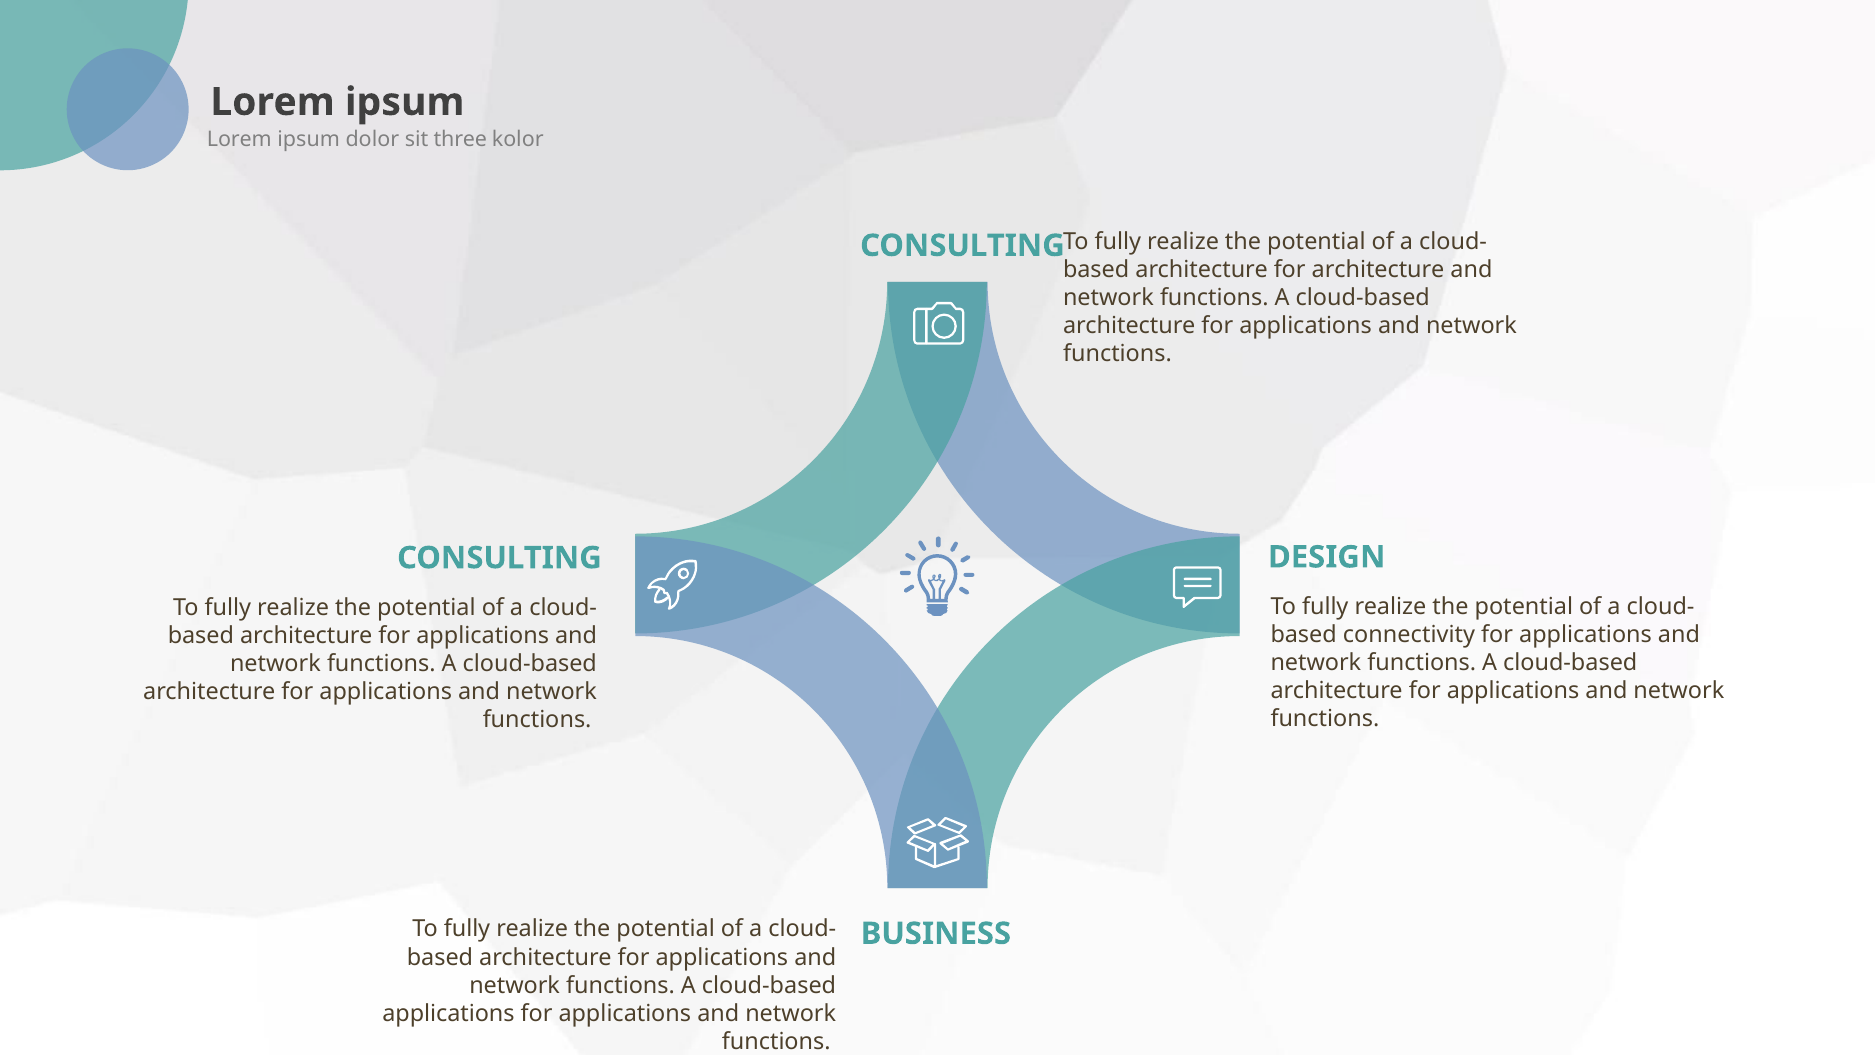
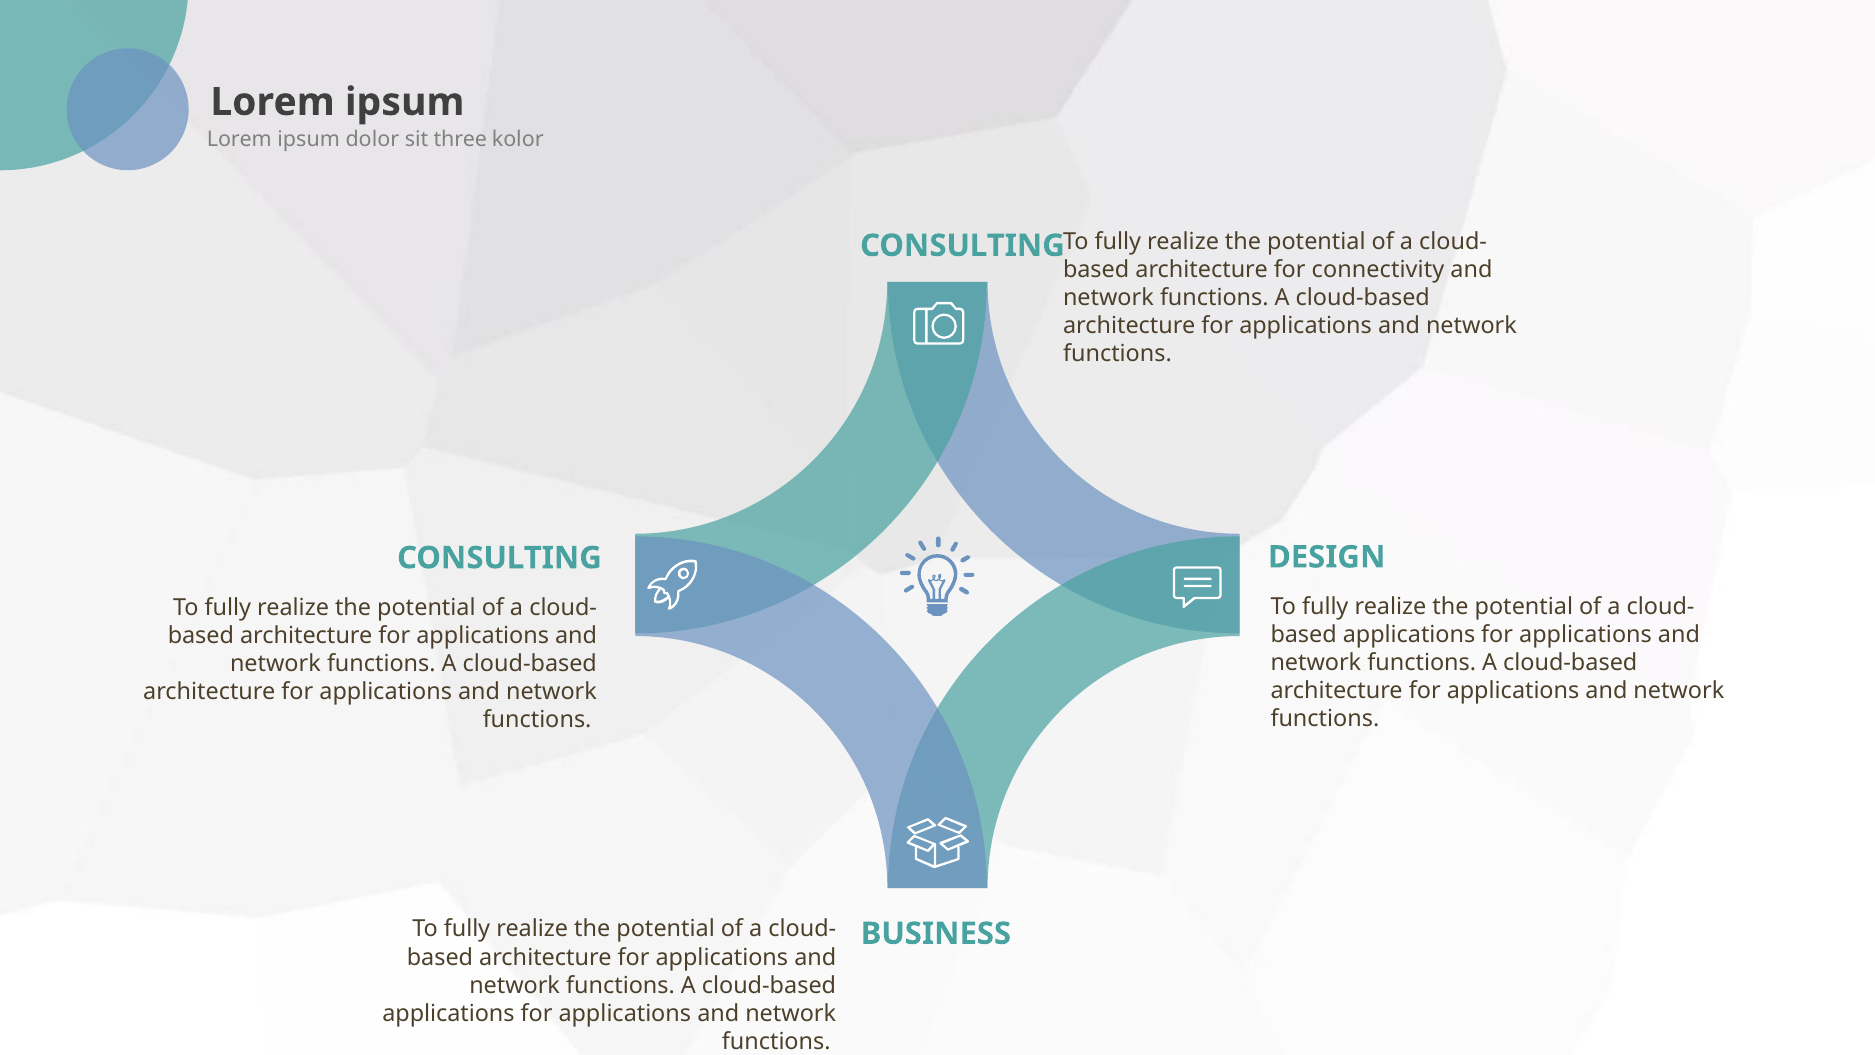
for architecture: architecture -> connectivity (1378, 269)
connectivity: connectivity -> applications (1409, 634)
